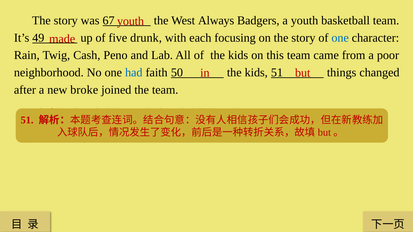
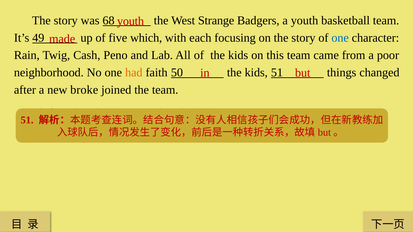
67: 67 -> 68 (109, 21)
Always: Always -> Strange (216, 21)
drunk: drunk -> which (146, 38)
had colour: blue -> orange (134, 73)
